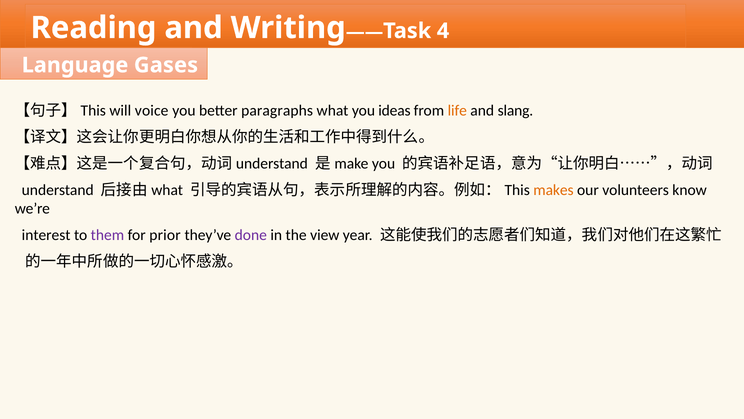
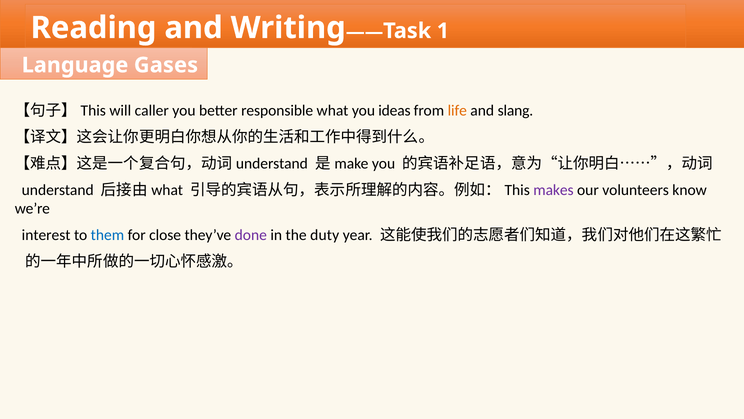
4: 4 -> 1 (443, 31)
voice: voice -> caller (152, 111)
paragraphs: paragraphs -> responsible (277, 111)
makes colour: orange -> purple (553, 190)
them colour: purple -> blue (107, 235)
prior: prior -> close (165, 235)
view: view -> duty (325, 235)
